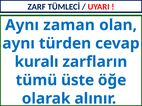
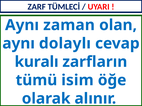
türden: türden -> dolaylı (65, 44)
üste: üste -> isim (77, 81)
